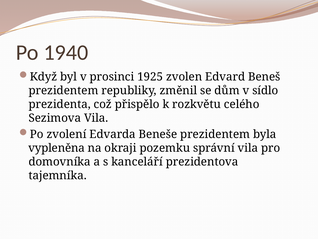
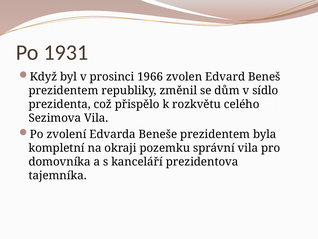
1940: 1940 -> 1931 (66, 53)
1925: 1925 -> 1966 (150, 77)
vypleněna: vypleněna -> kompletní (57, 148)
